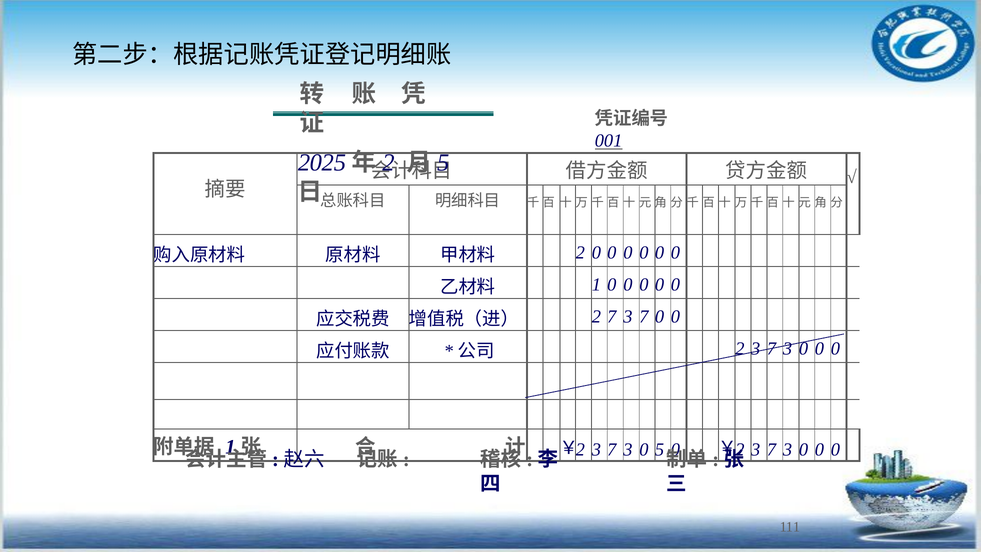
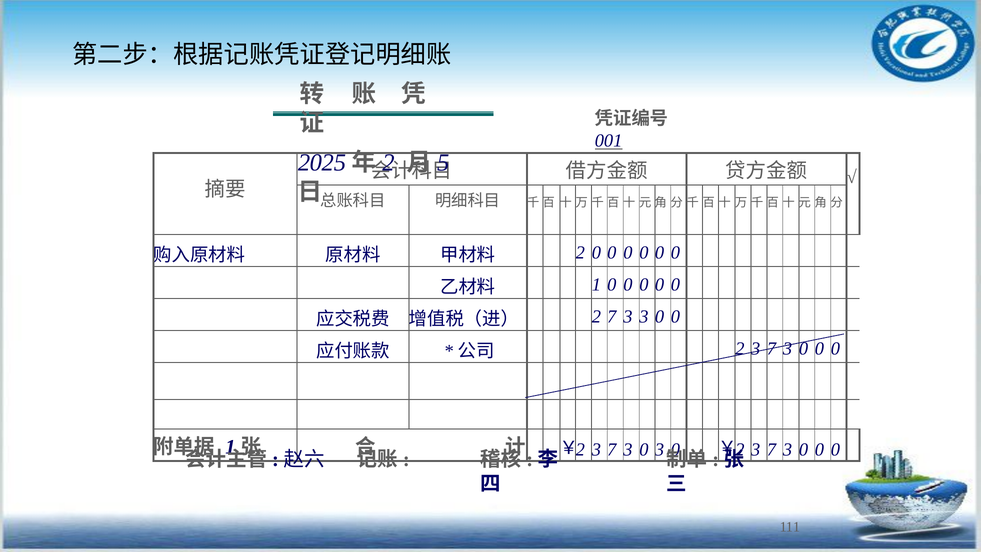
7 3 7: 7 -> 3 (644, 317)
0 5: 5 -> 3 (660, 449)
